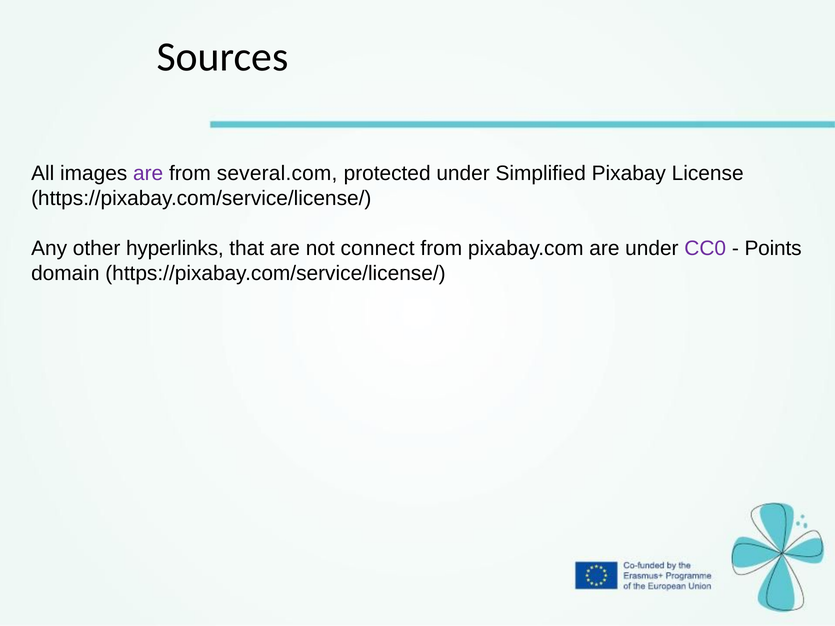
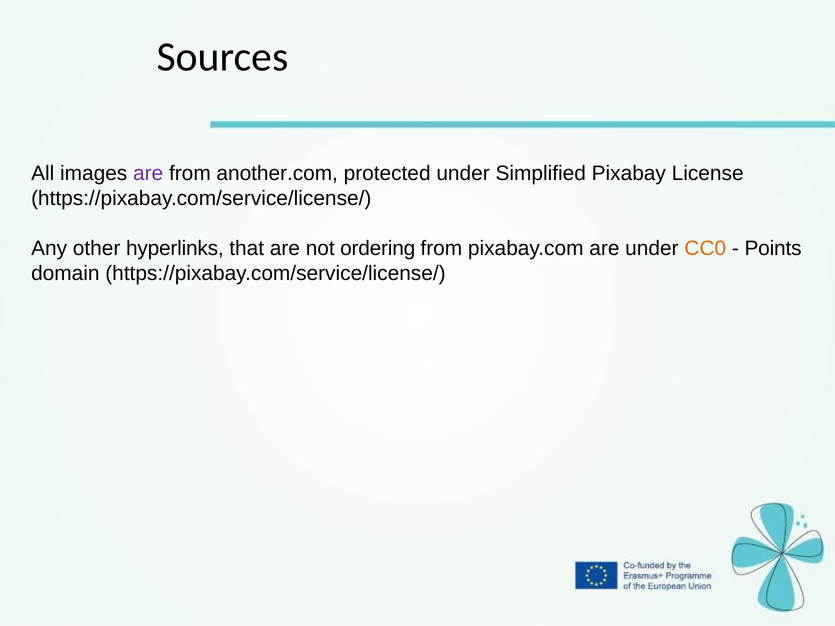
several.com: several.com -> another.com (277, 173)
connect: connect -> ordering (378, 249)
CC0 colour: purple -> orange (705, 249)
